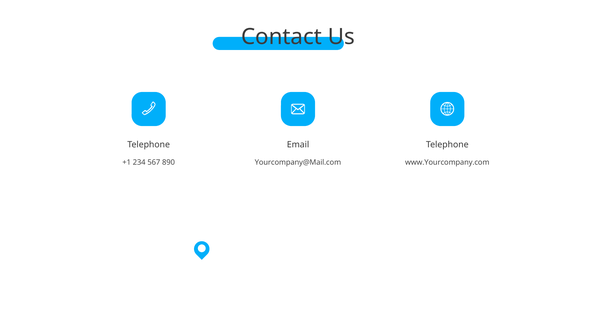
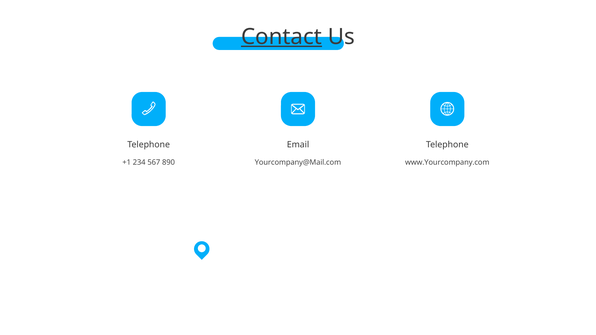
Contact underline: none -> present (282, 37)
